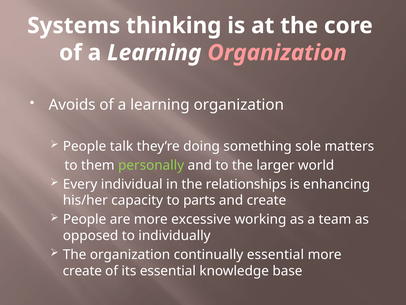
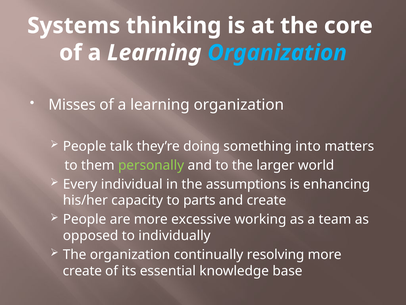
Organization colour: pink -> light blue (277, 53)
Avoids: Avoids -> Misses (72, 105)
sole: sole -> into (308, 146)
relationships: relationships -> assumptions (246, 184)
continually essential: essential -> resolving (276, 254)
